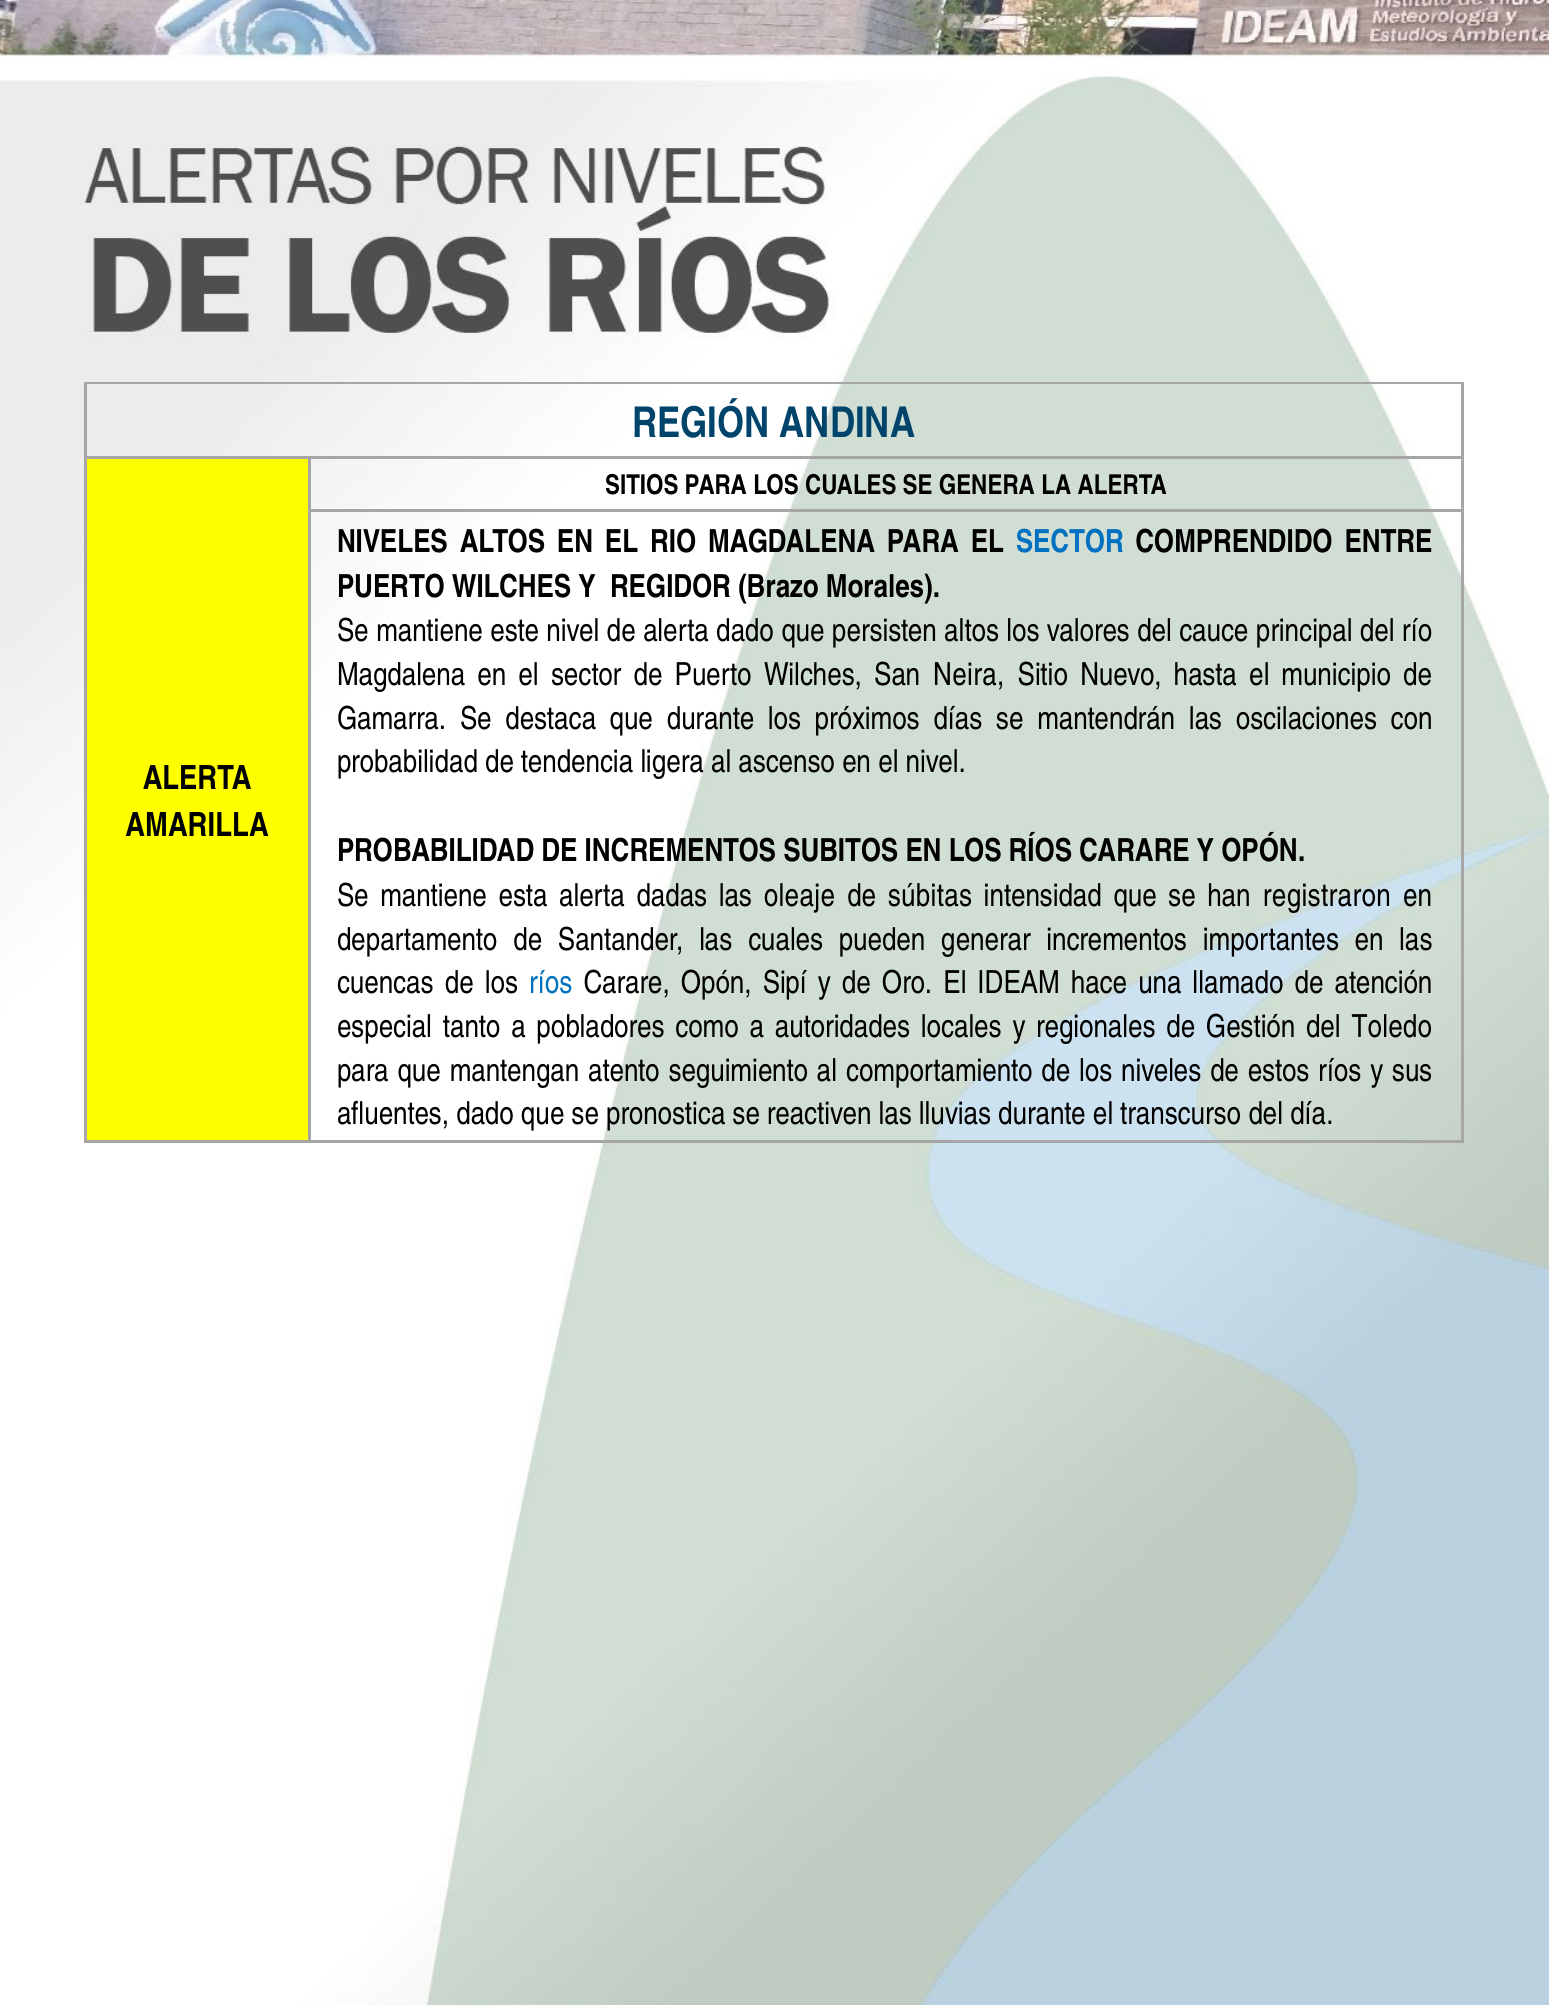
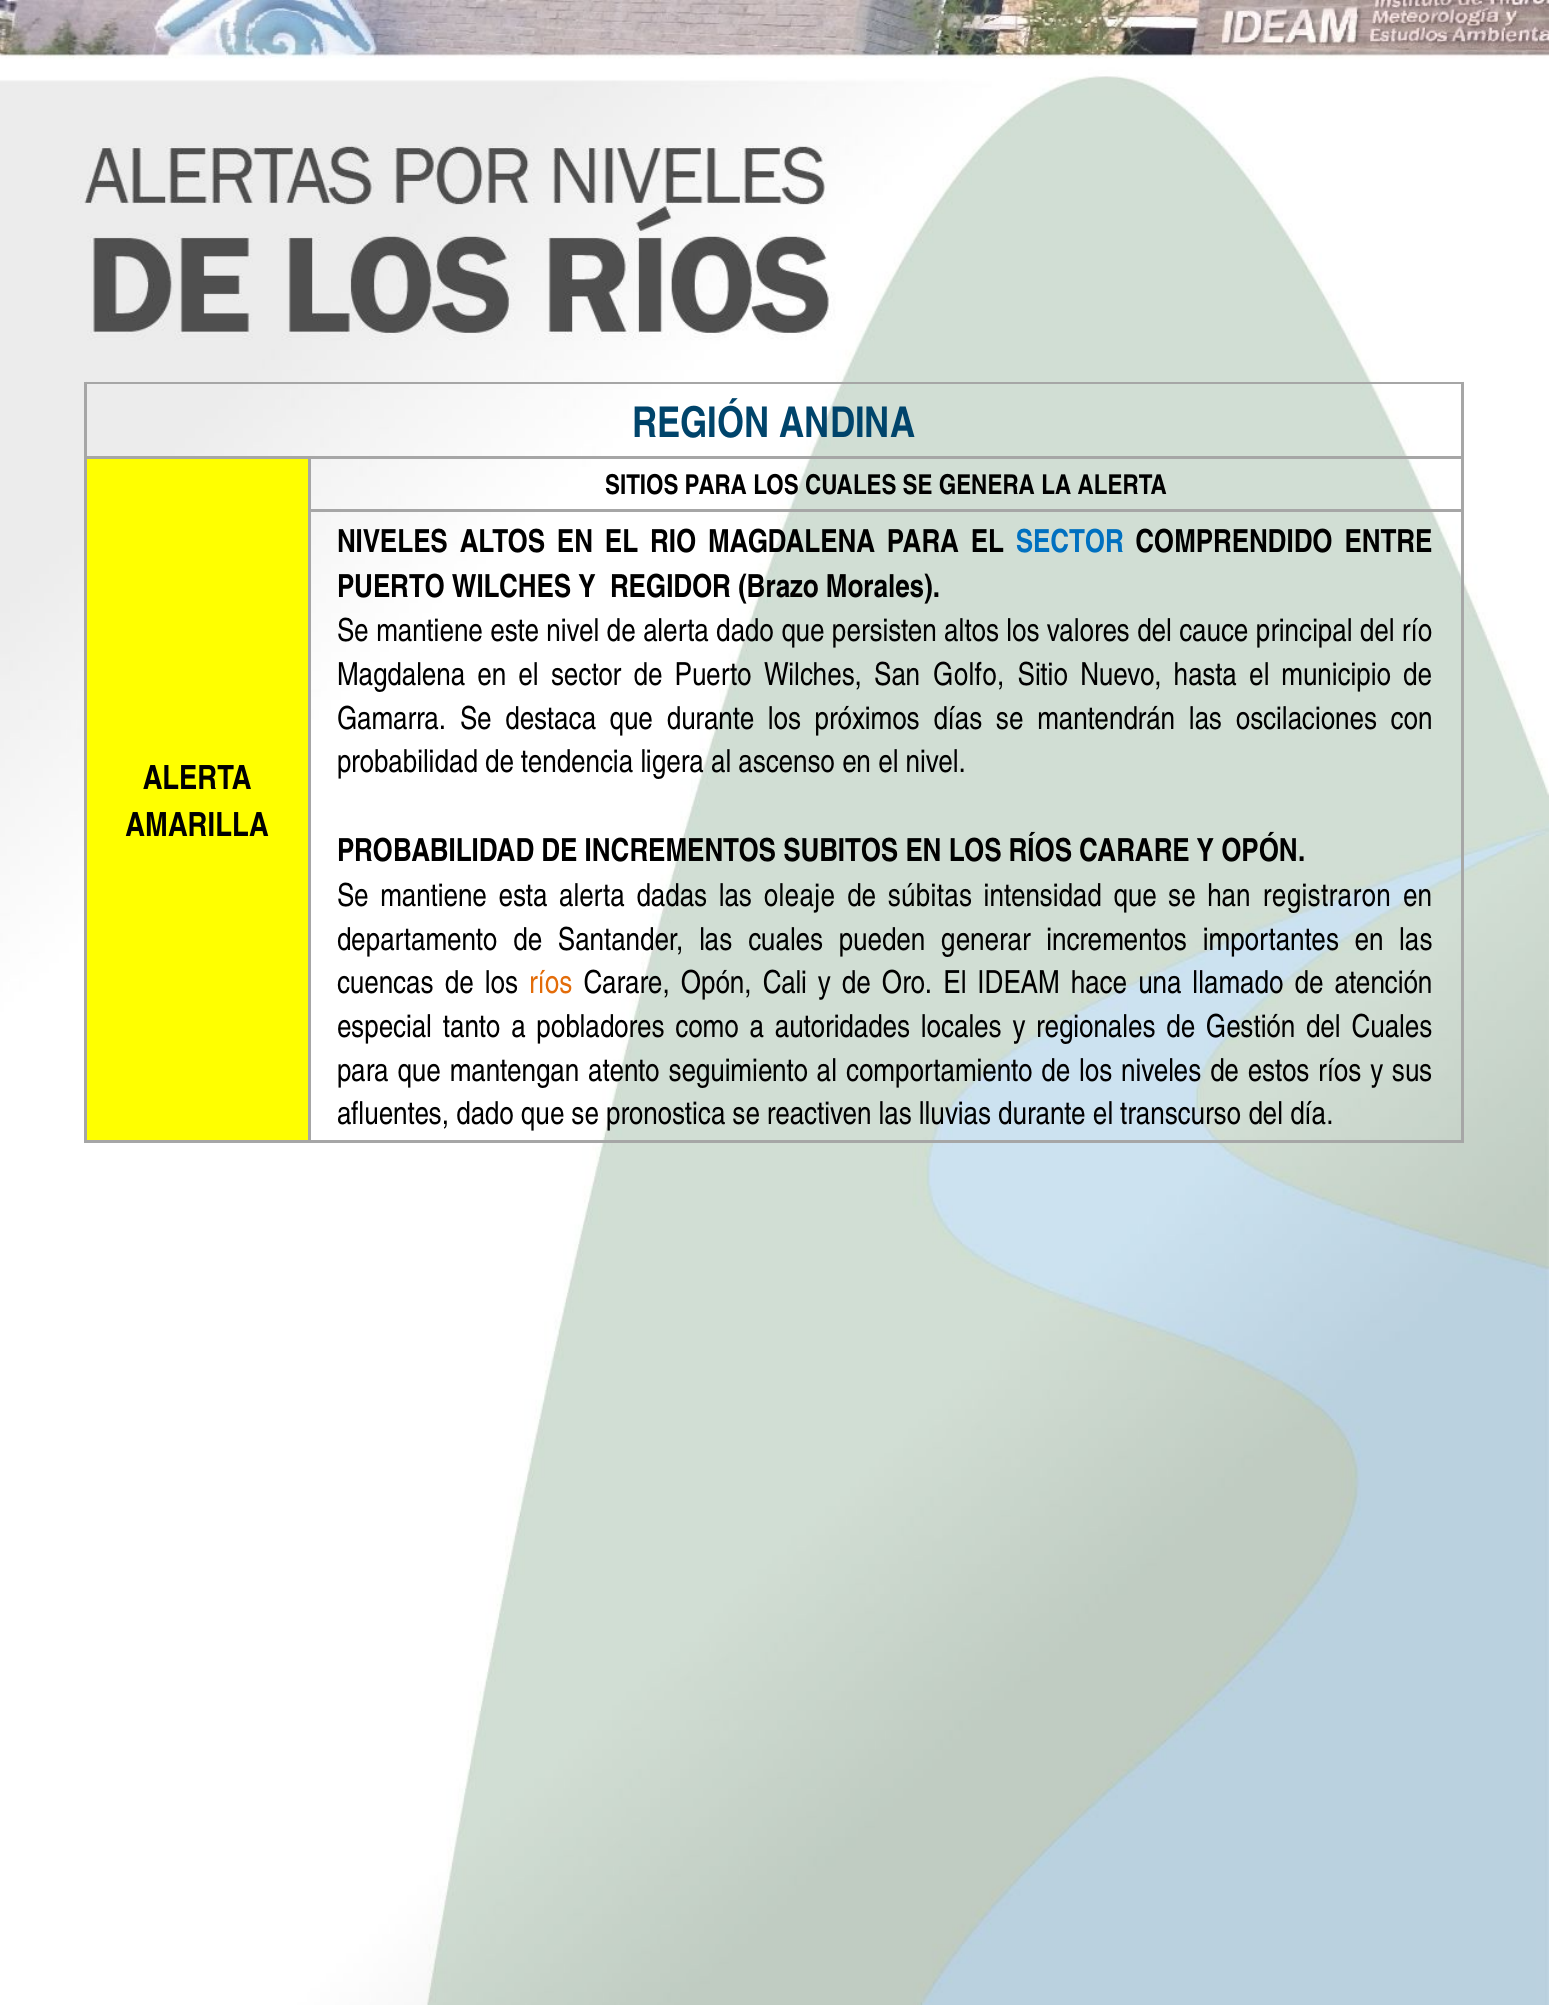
Neira: Neira -> Golfo (969, 675)
ríos colour: blue -> orange (551, 983)
Sipí: Sipí -> Cali (785, 983)
del Toledo: Toledo -> Cuales (1392, 1027)
